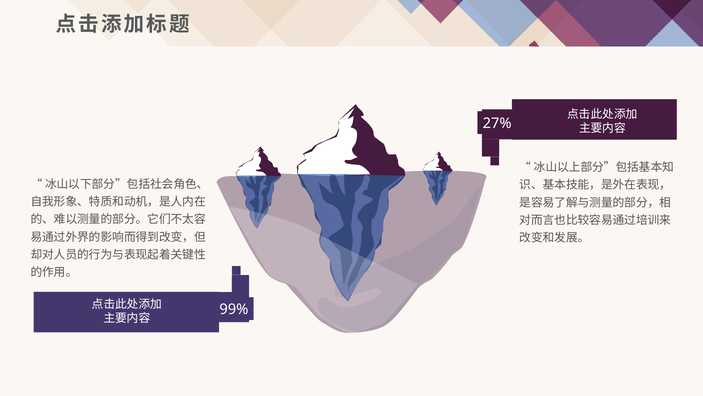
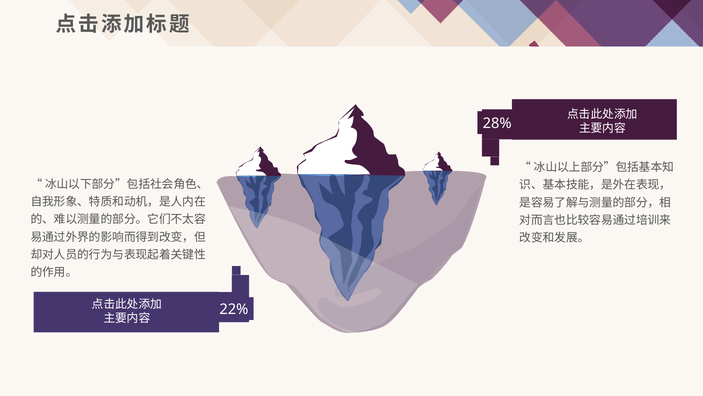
27%: 27% -> 28% (497, 123)
99%: 99% -> 22% (234, 309)
